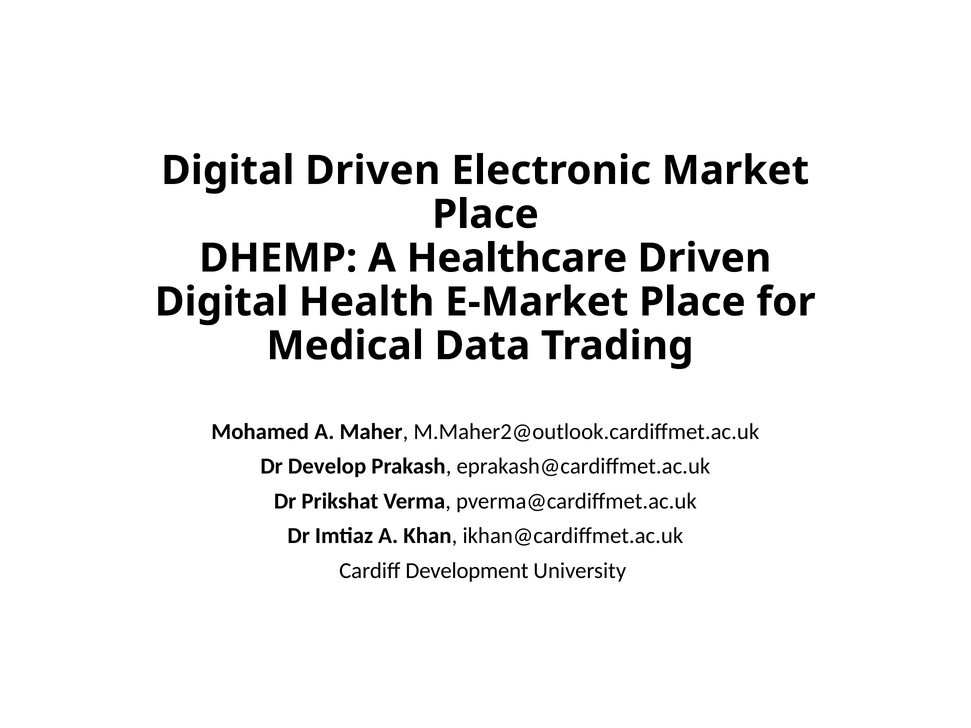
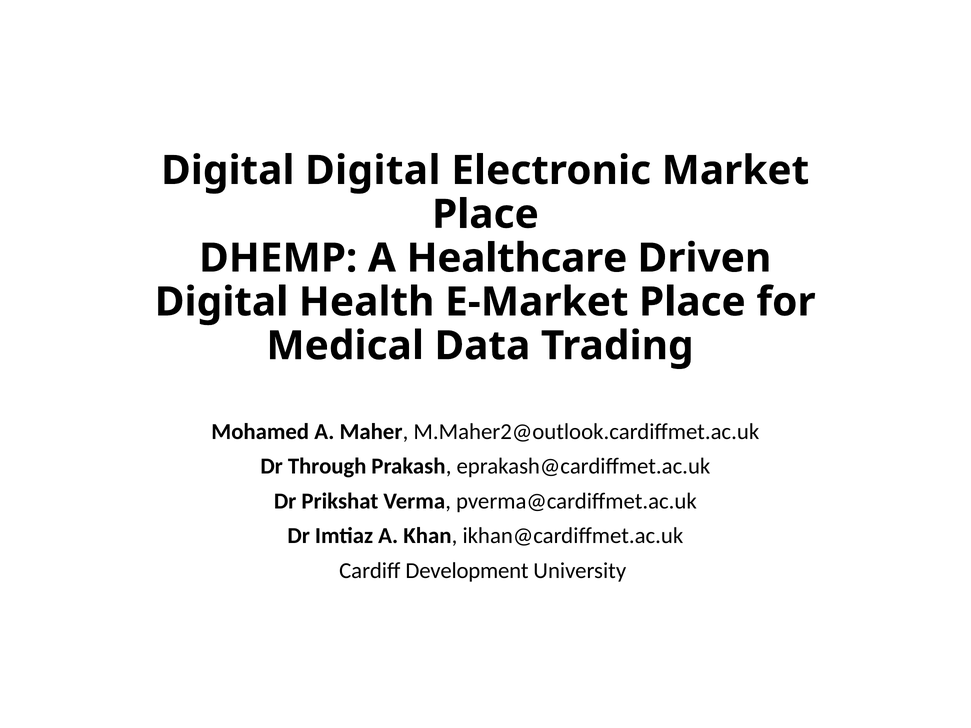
Digital Driven: Driven -> Digital (373, 171)
Develop: Develop -> Through (327, 466)
